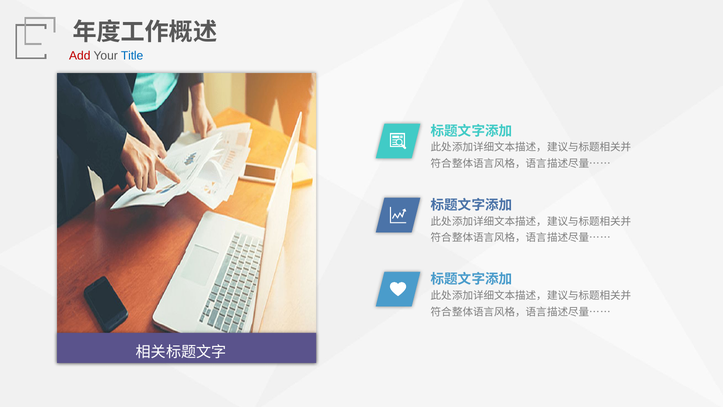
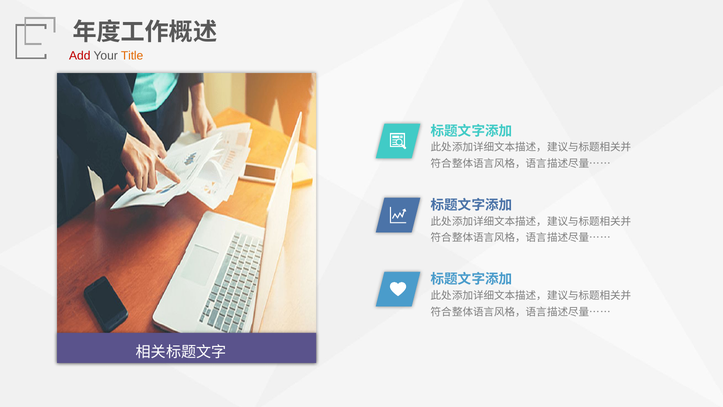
Title colour: blue -> orange (132, 56)
